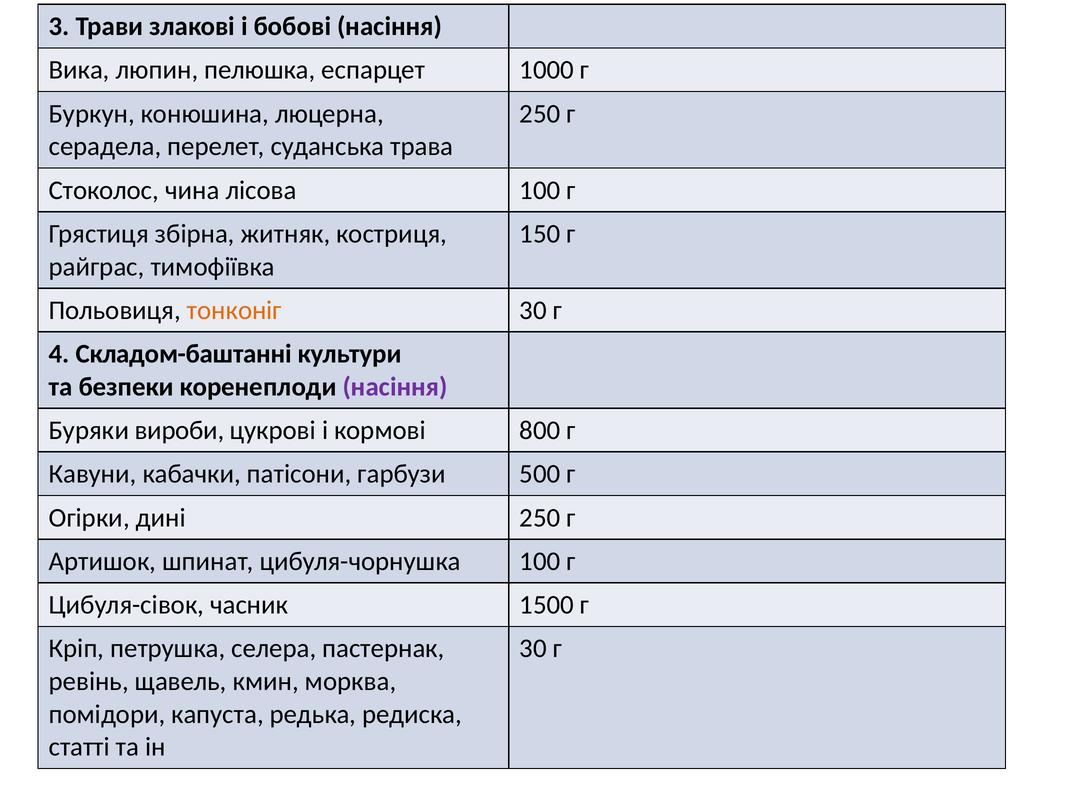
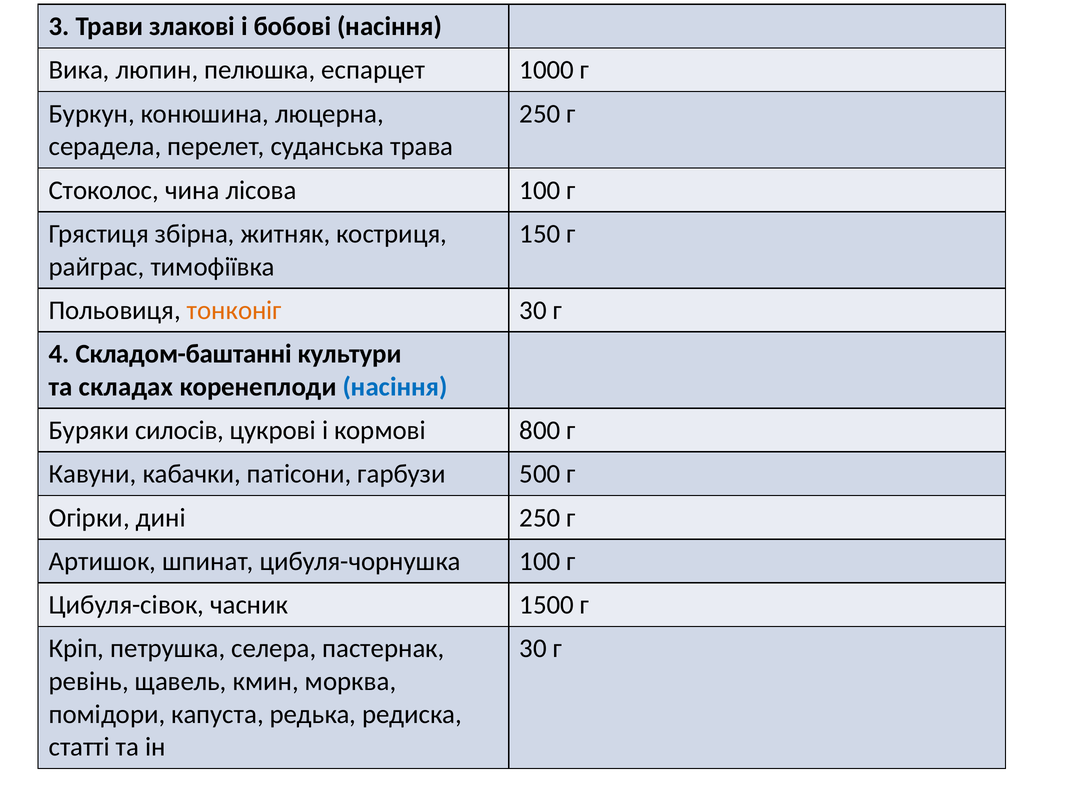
безпеки: безпеки -> складах (126, 386)
насіння colour: purple -> blue (395, 386)
вироби: вироби -> силосів (180, 430)
